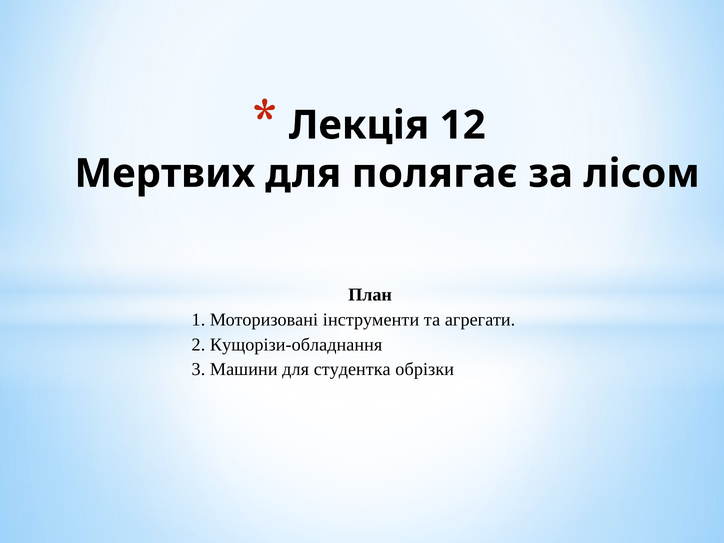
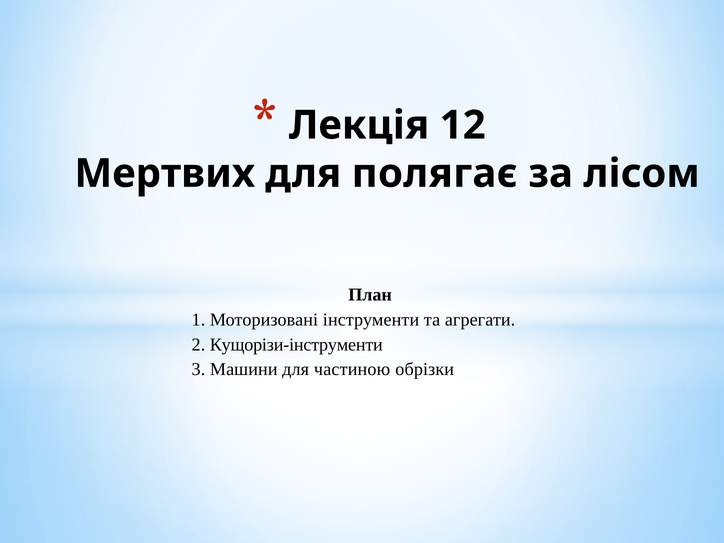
Кущорізи-обладнання: Кущорізи-обладнання -> Кущорізи-інструменти (296, 345)
студентка: студентка -> частиною (352, 370)
